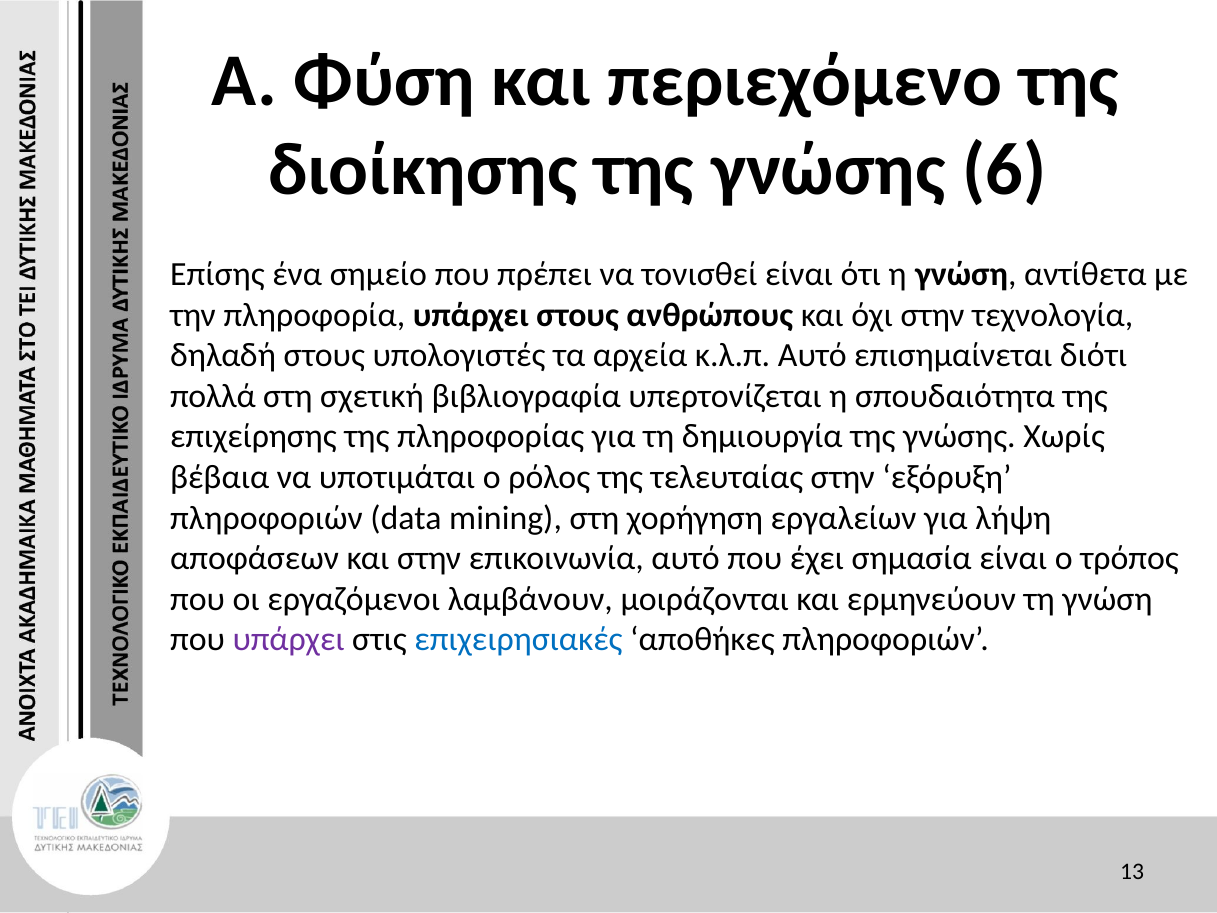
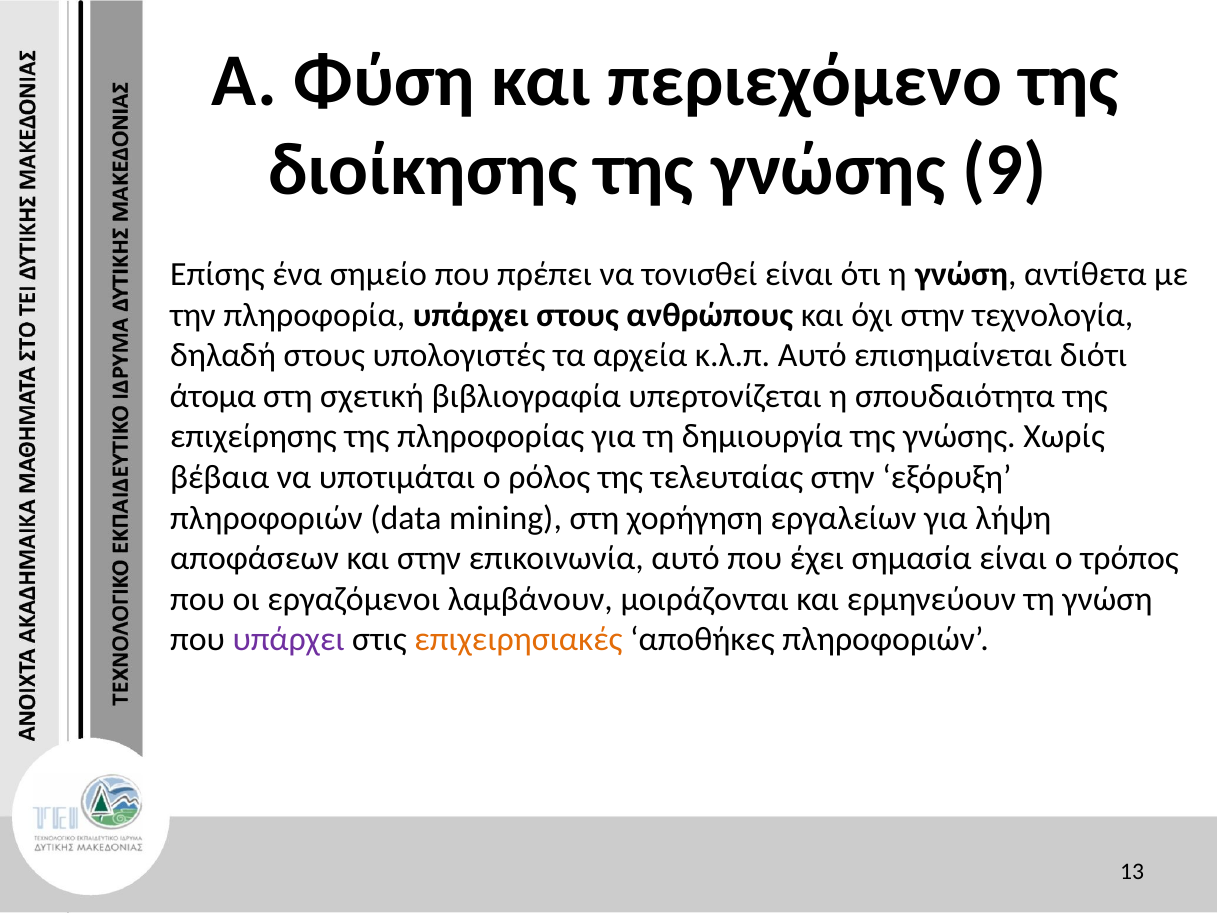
6: 6 -> 9 (1004, 170)
πολλά: πολλά -> άτομα (213, 396)
επιχειρησιακές colour: blue -> orange (519, 640)
